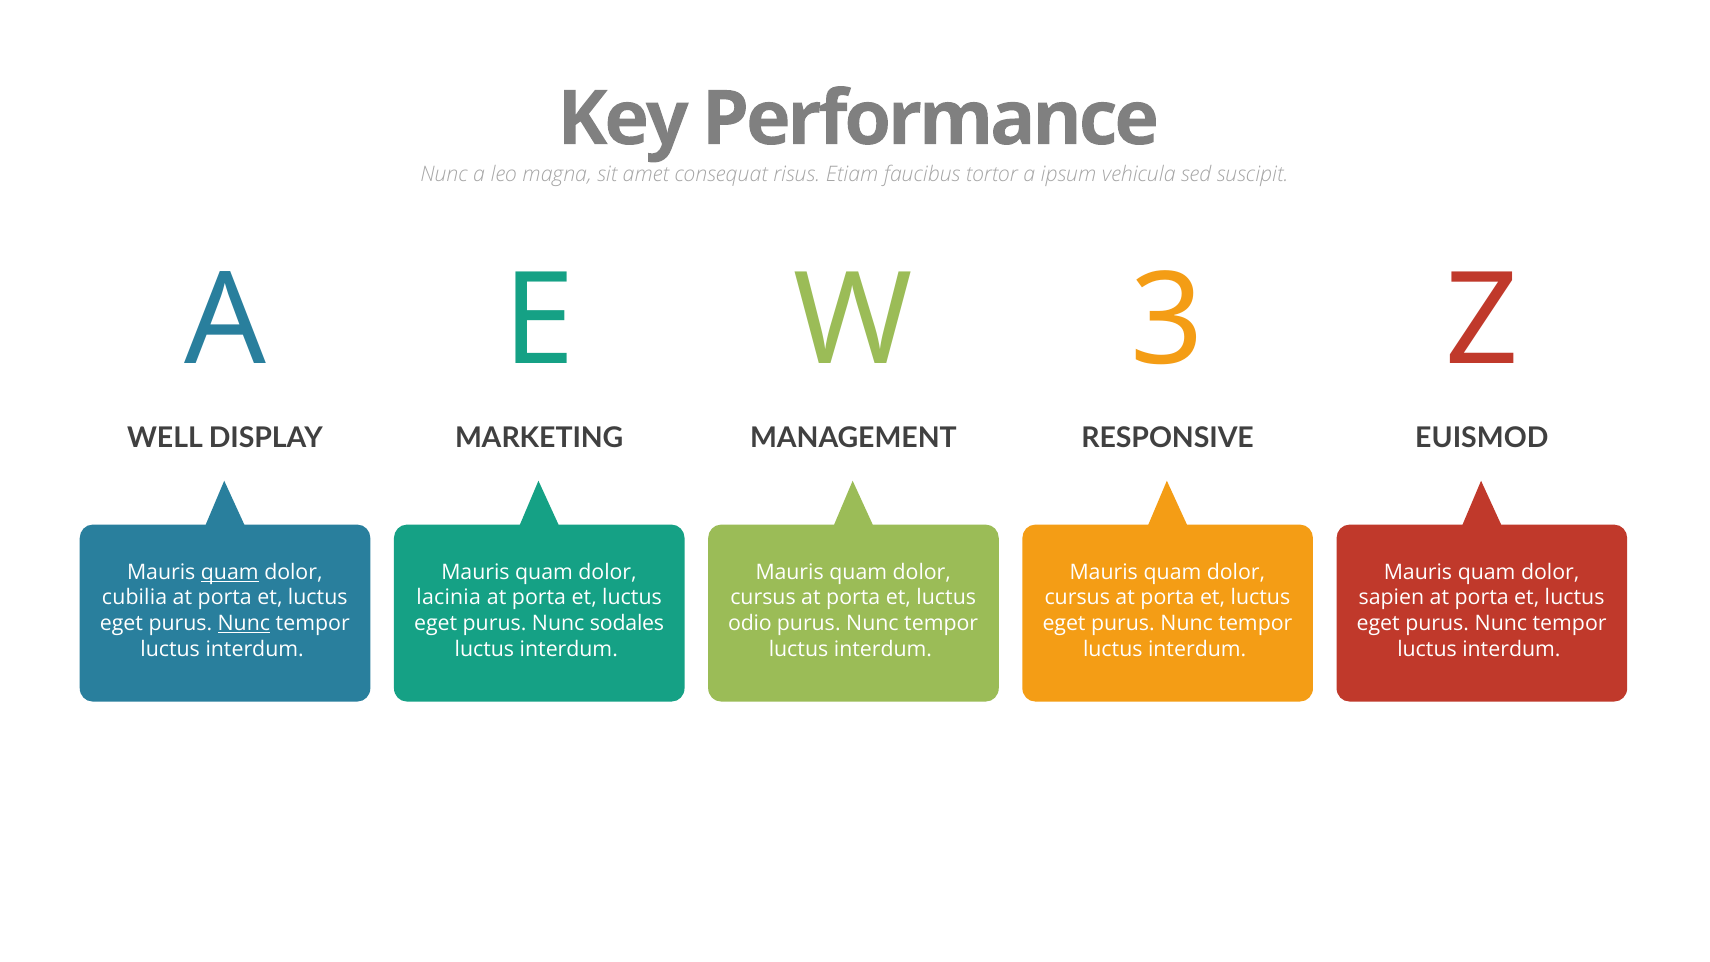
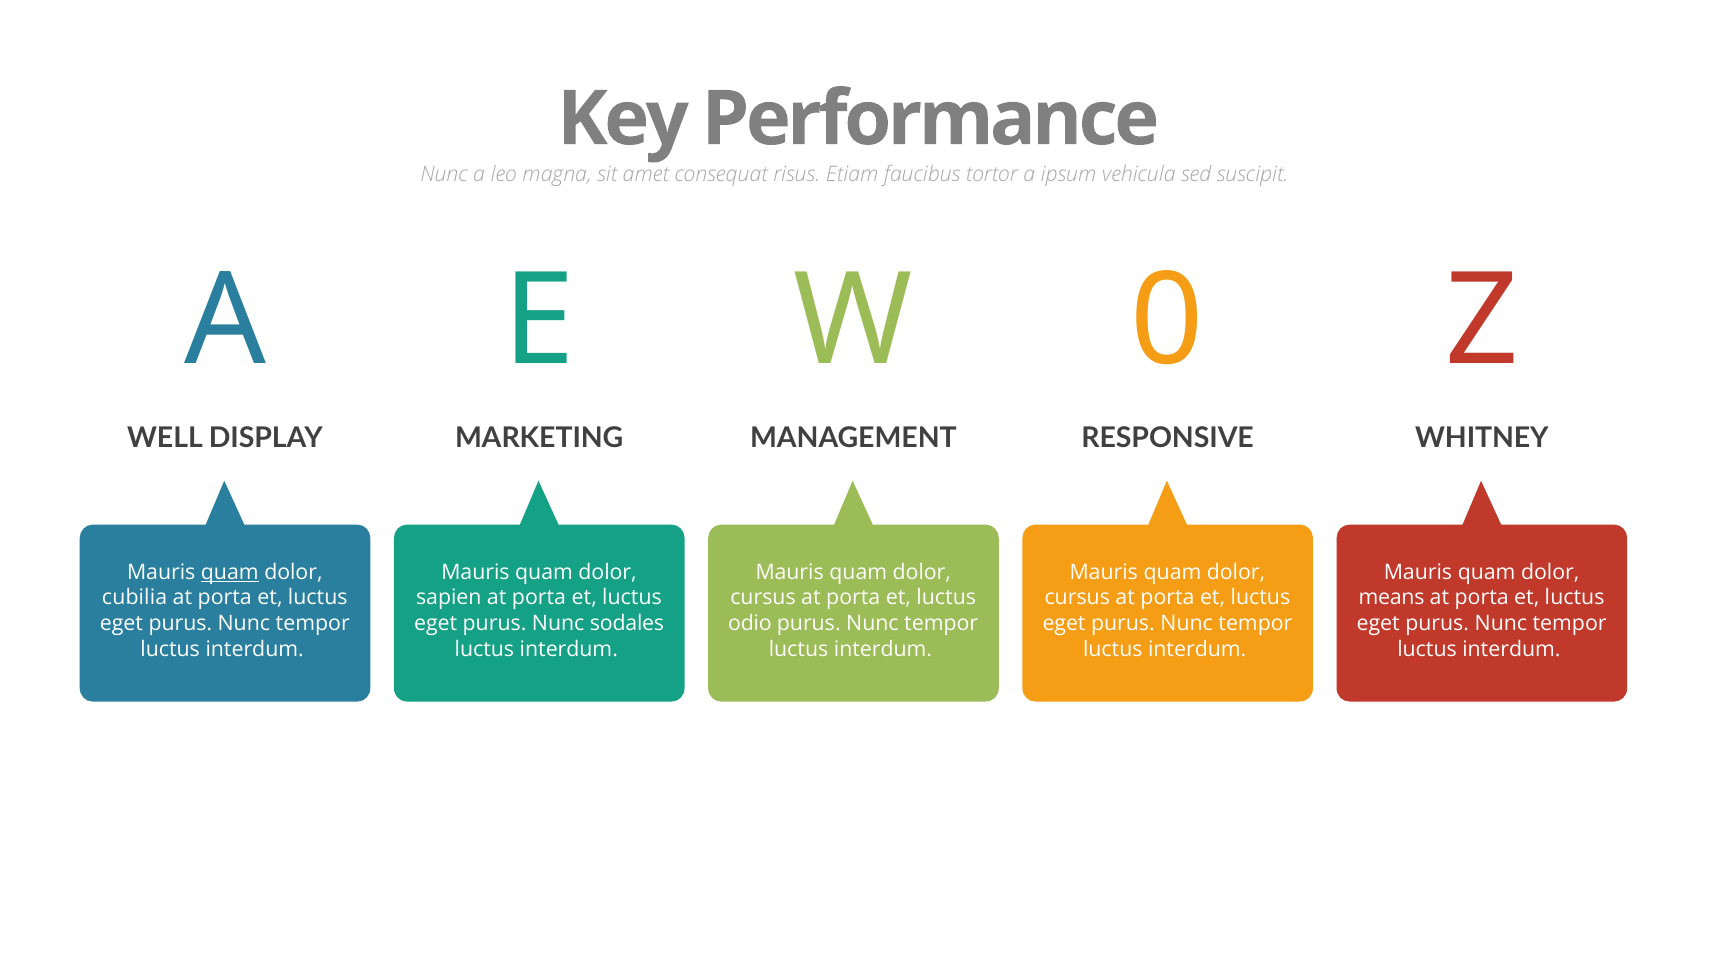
3: 3 -> 0 (1167, 321)
EUISMOD: EUISMOD -> WHITNEY (1482, 439)
lacinia: lacinia -> sapien (449, 598)
sapien: sapien -> means (1392, 598)
Nunc underline: present -> none (244, 623)
